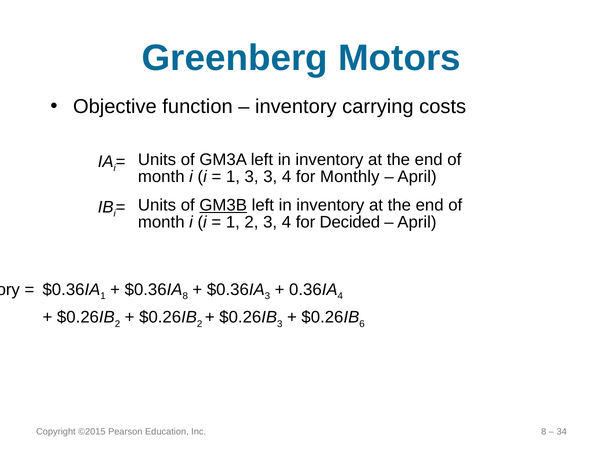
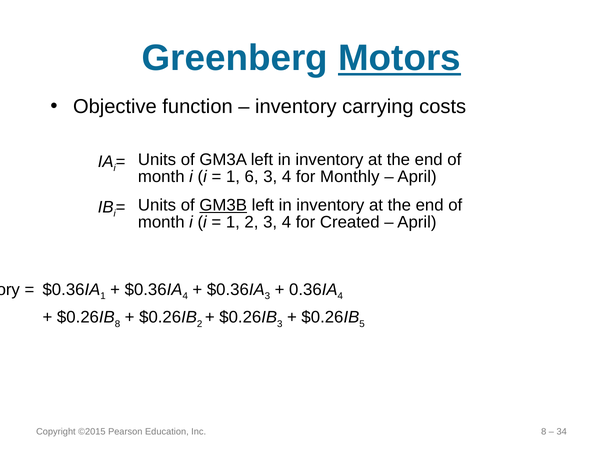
Motors underline: none -> present (399, 58)
1 3: 3 -> 6 (252, 177)
Decided: Decided -> Created (350, 222)
8: 8 -> 4 (185, 296)
2: 2 -> 8 (117, 324)
6: 6 -> 5 (362, 324)
